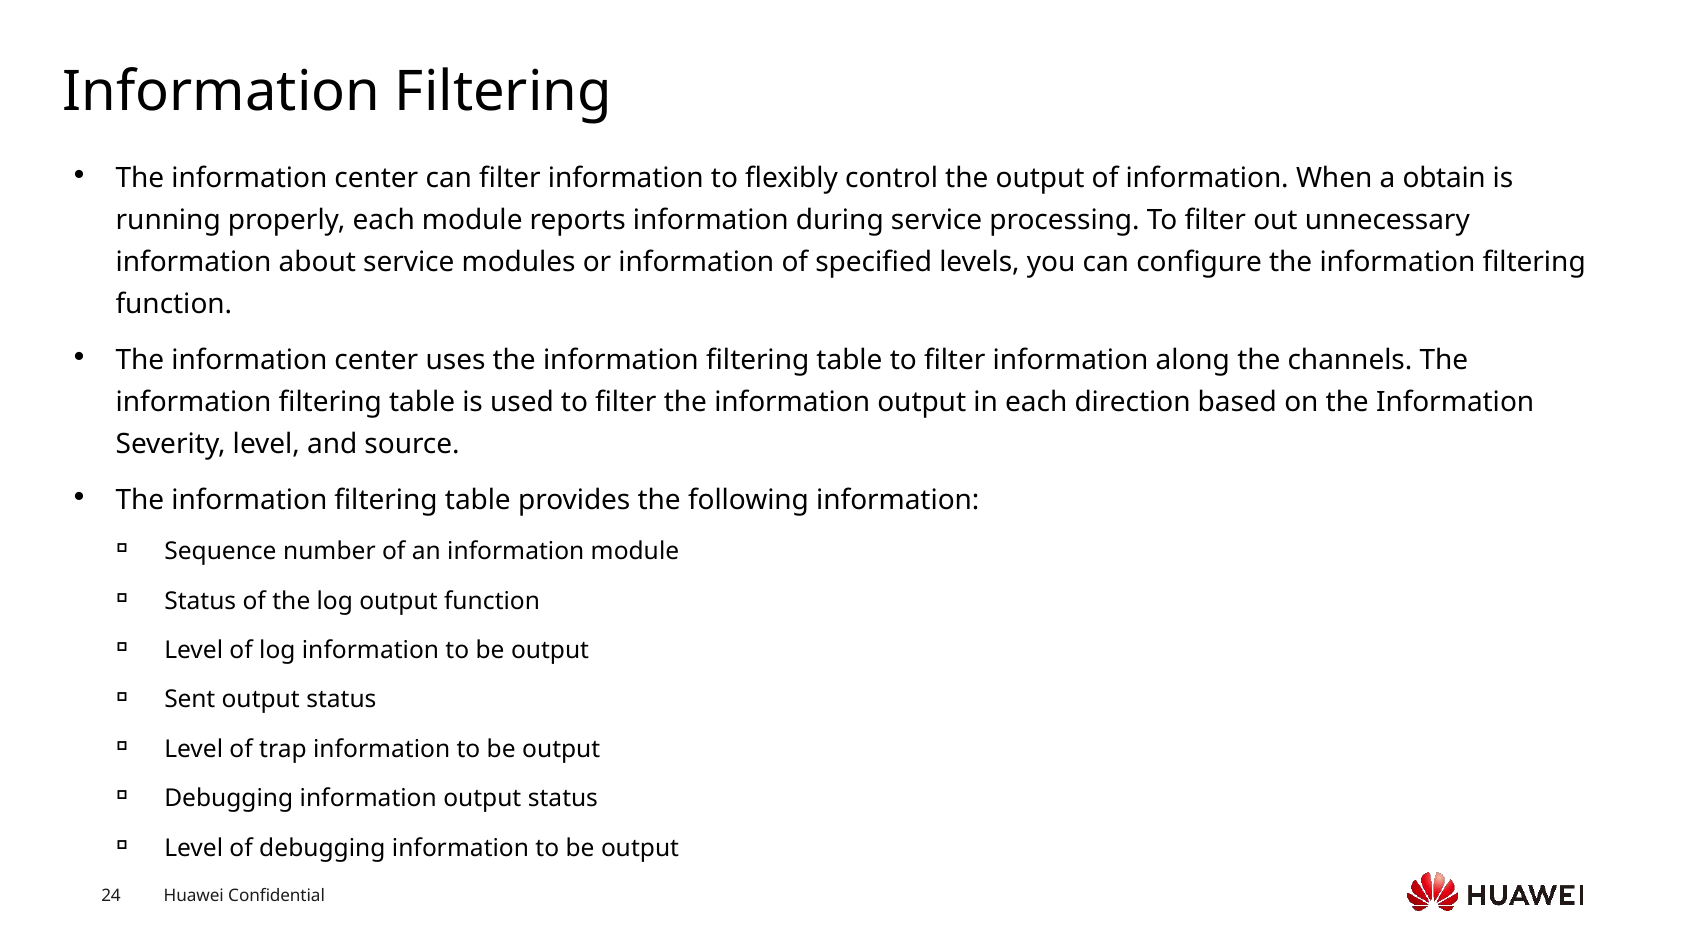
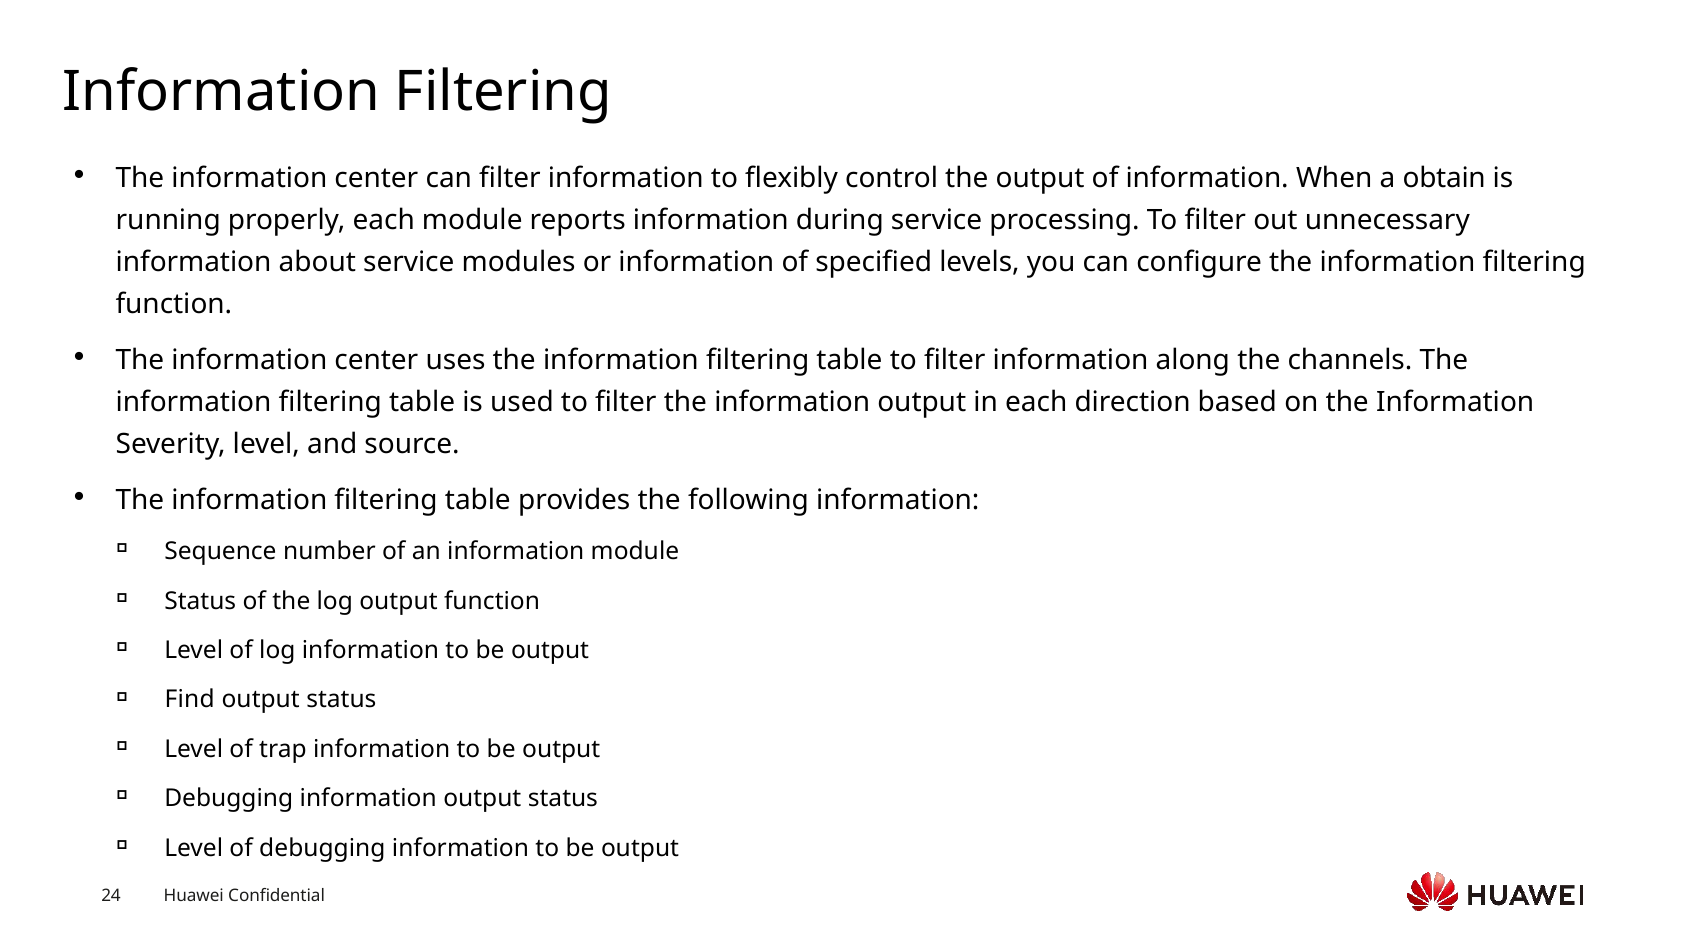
Sent: Sent -> Find (190, 700)
